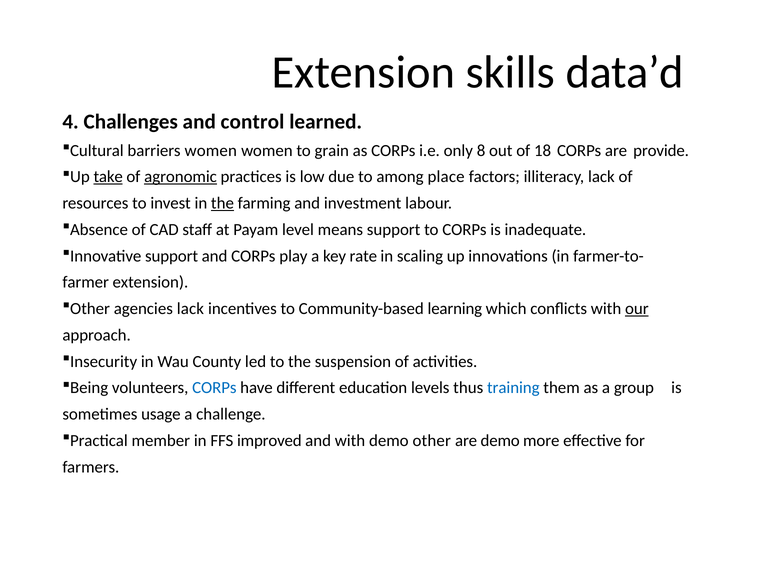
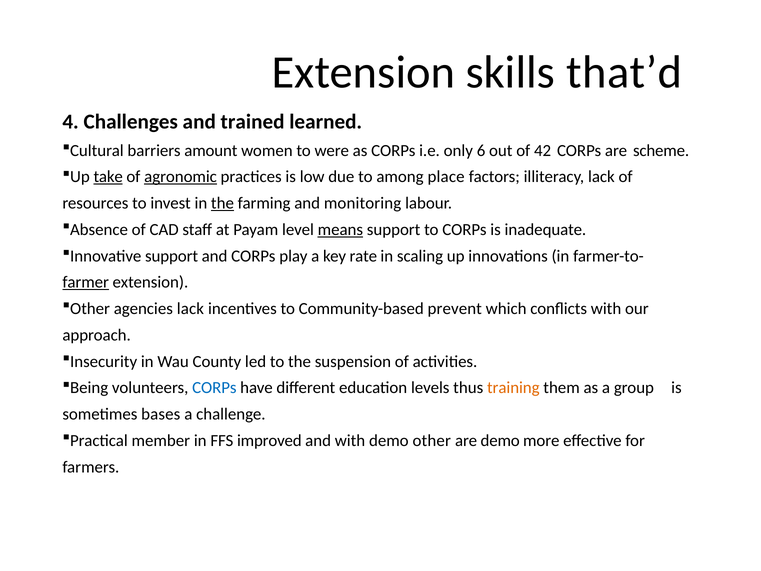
data’d: data’d -> that’d (624, 72)
control: control -> trained (253, 122)
barriers women: women -> amount (211, 150)
grain: grain -> were (332, 150)
8: 8 -> 6 (481, 150)
18: 18 -> 42 (543, 150)
provide: provide -> scheme (661, 150)
investment: investment -> monitoring (363, 203)
means underline: none -> present (340, 229)
farmer underline: none -> present (86, 282)
learning: learning -> prevent (455, 309)
our underline: present -> none (637, 309)
training colour: blue -> orange (513, 388)
usage: usage -> bases (161, 414)
